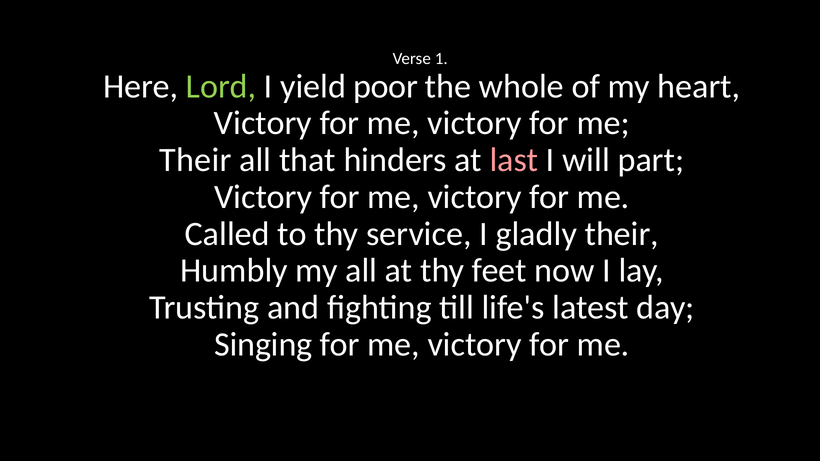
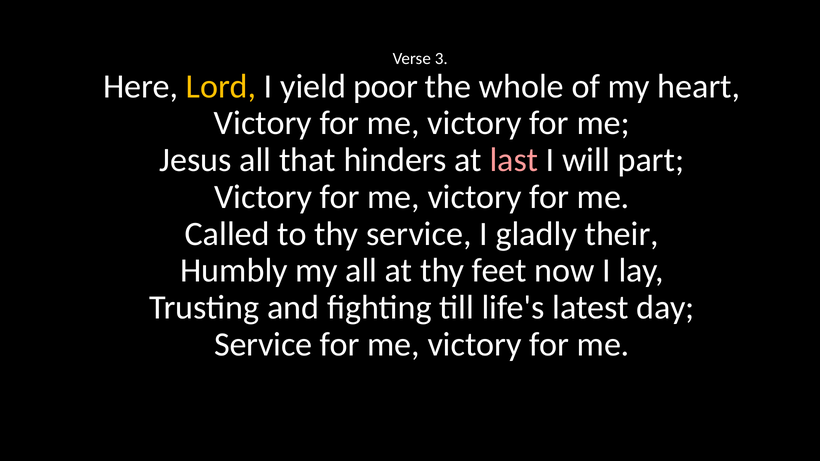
1: 1 -> 3 (441, 59)
Lord colour: light green -> yellow (221, 86)
Their: Their -> Jesus (196, 160)
Singing: Singing -> Service (263, 345)
